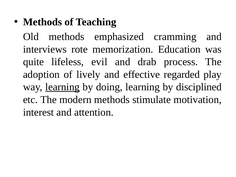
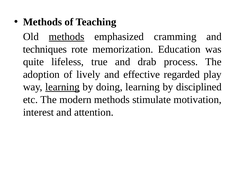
methods underline: none -> present (67, 37)
interviews: interviews -> techniques (45, 49)
evil: evil -> true (99, 62)
